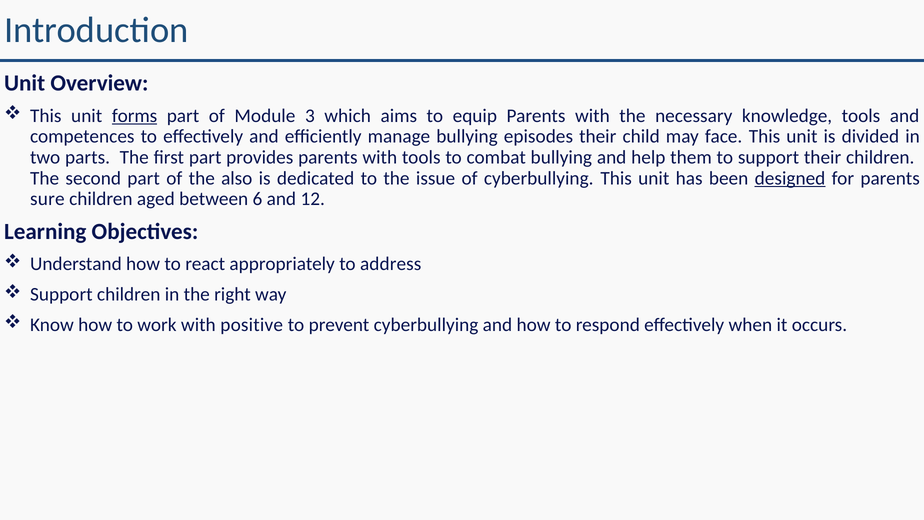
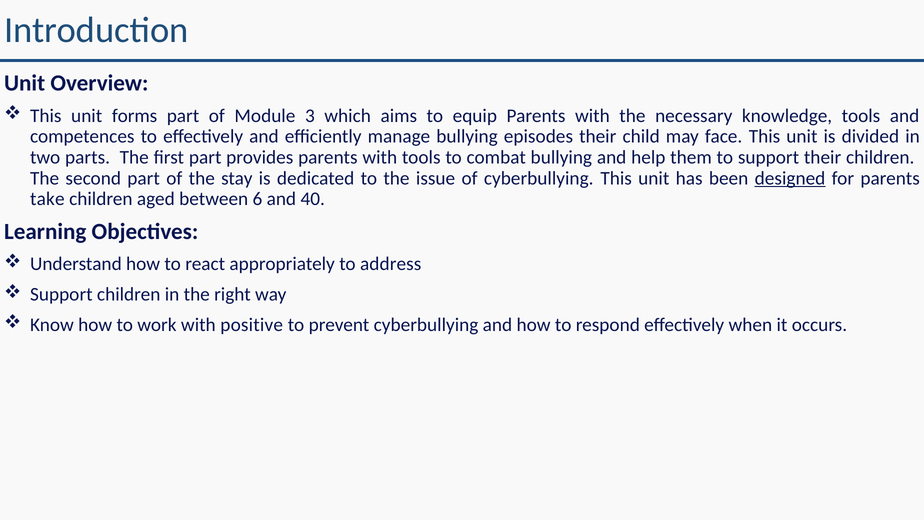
forms underline: present -> none (135, 116)
also: also -> stay (237, 178)
sure: sure -> take (47, 199)
12: 12 -> 40 (313, 199)
